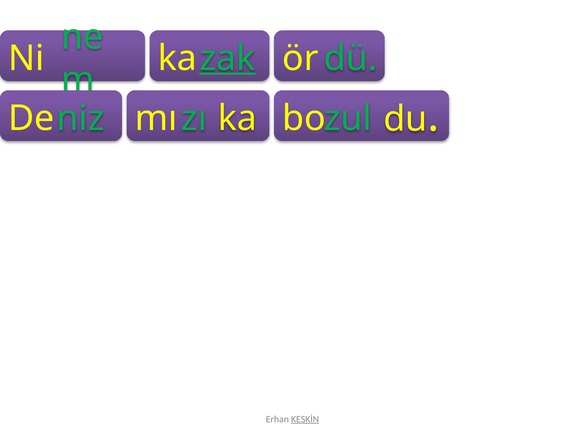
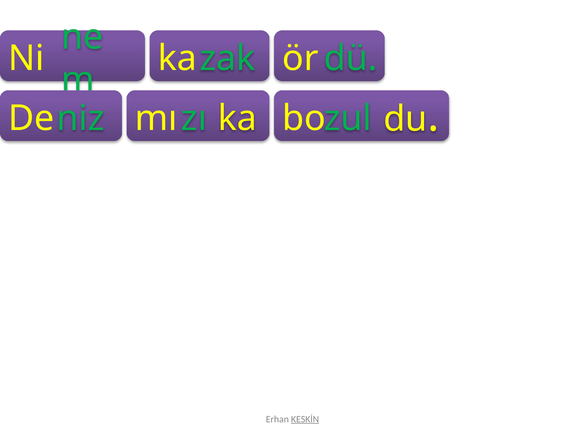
zak underline: present -> none (227, 58)
